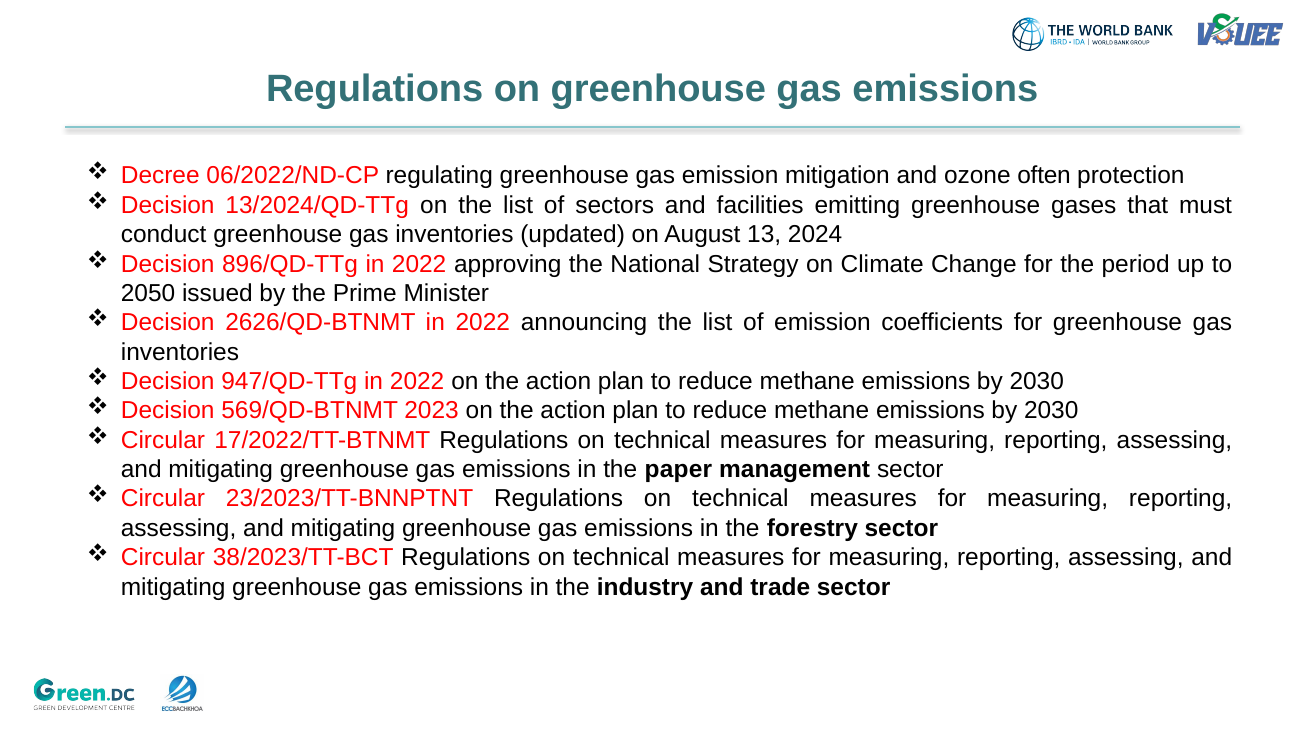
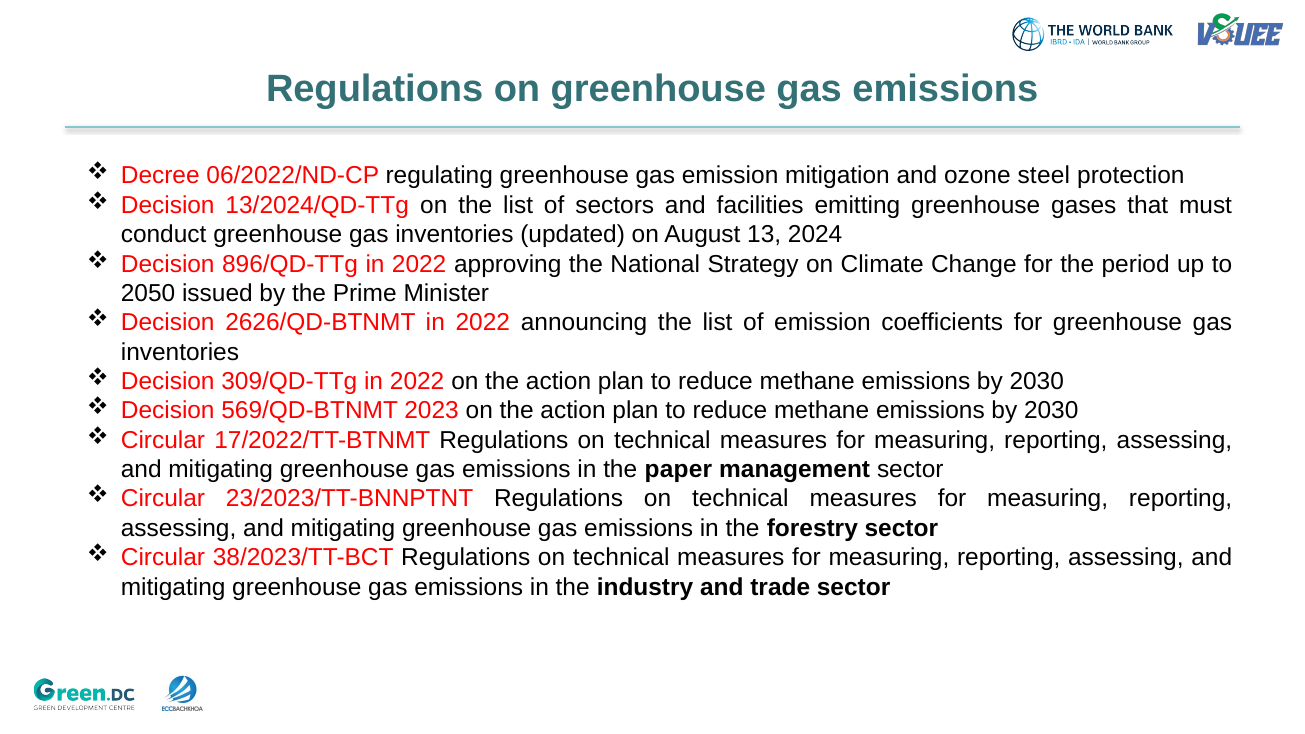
often: often -> steel (1044, 176)
947/QD-TTg: 947/QD-TTg -> 309/QD-TTg (289, 381)
